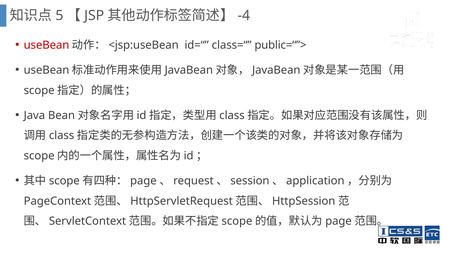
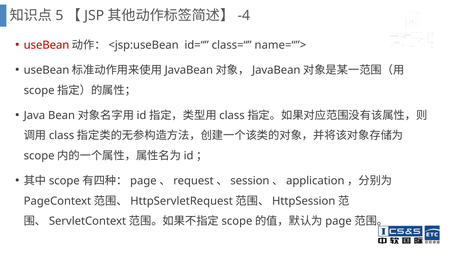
public=“”>: public=“”> -> name=“”> (280, 45)
